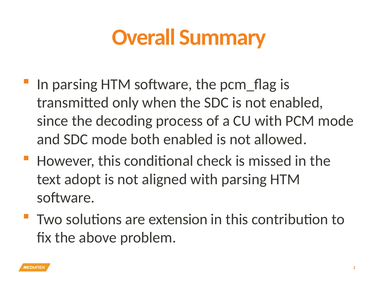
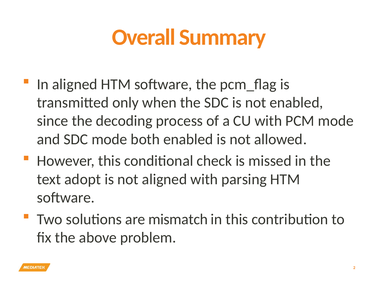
In parsing: parsing -> aligned (75, 84)
extension: extension -> mismatch (178, 219)
